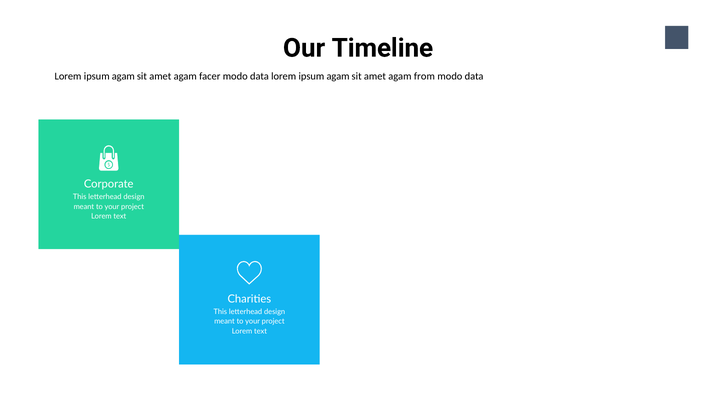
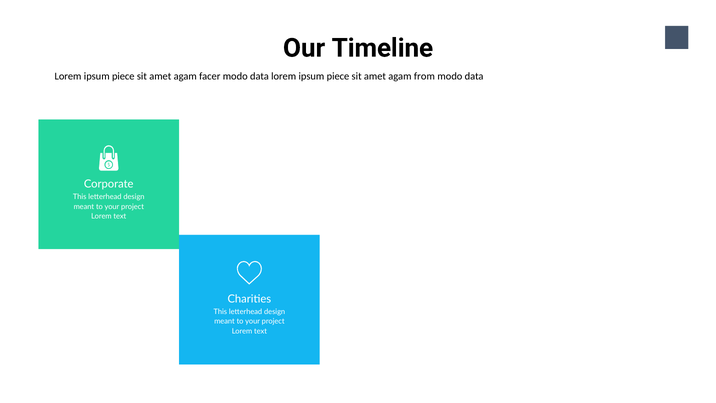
agam: agam -> piece (123, 76)
data lorem ipsum agam: agam -> piece (338, 76)
